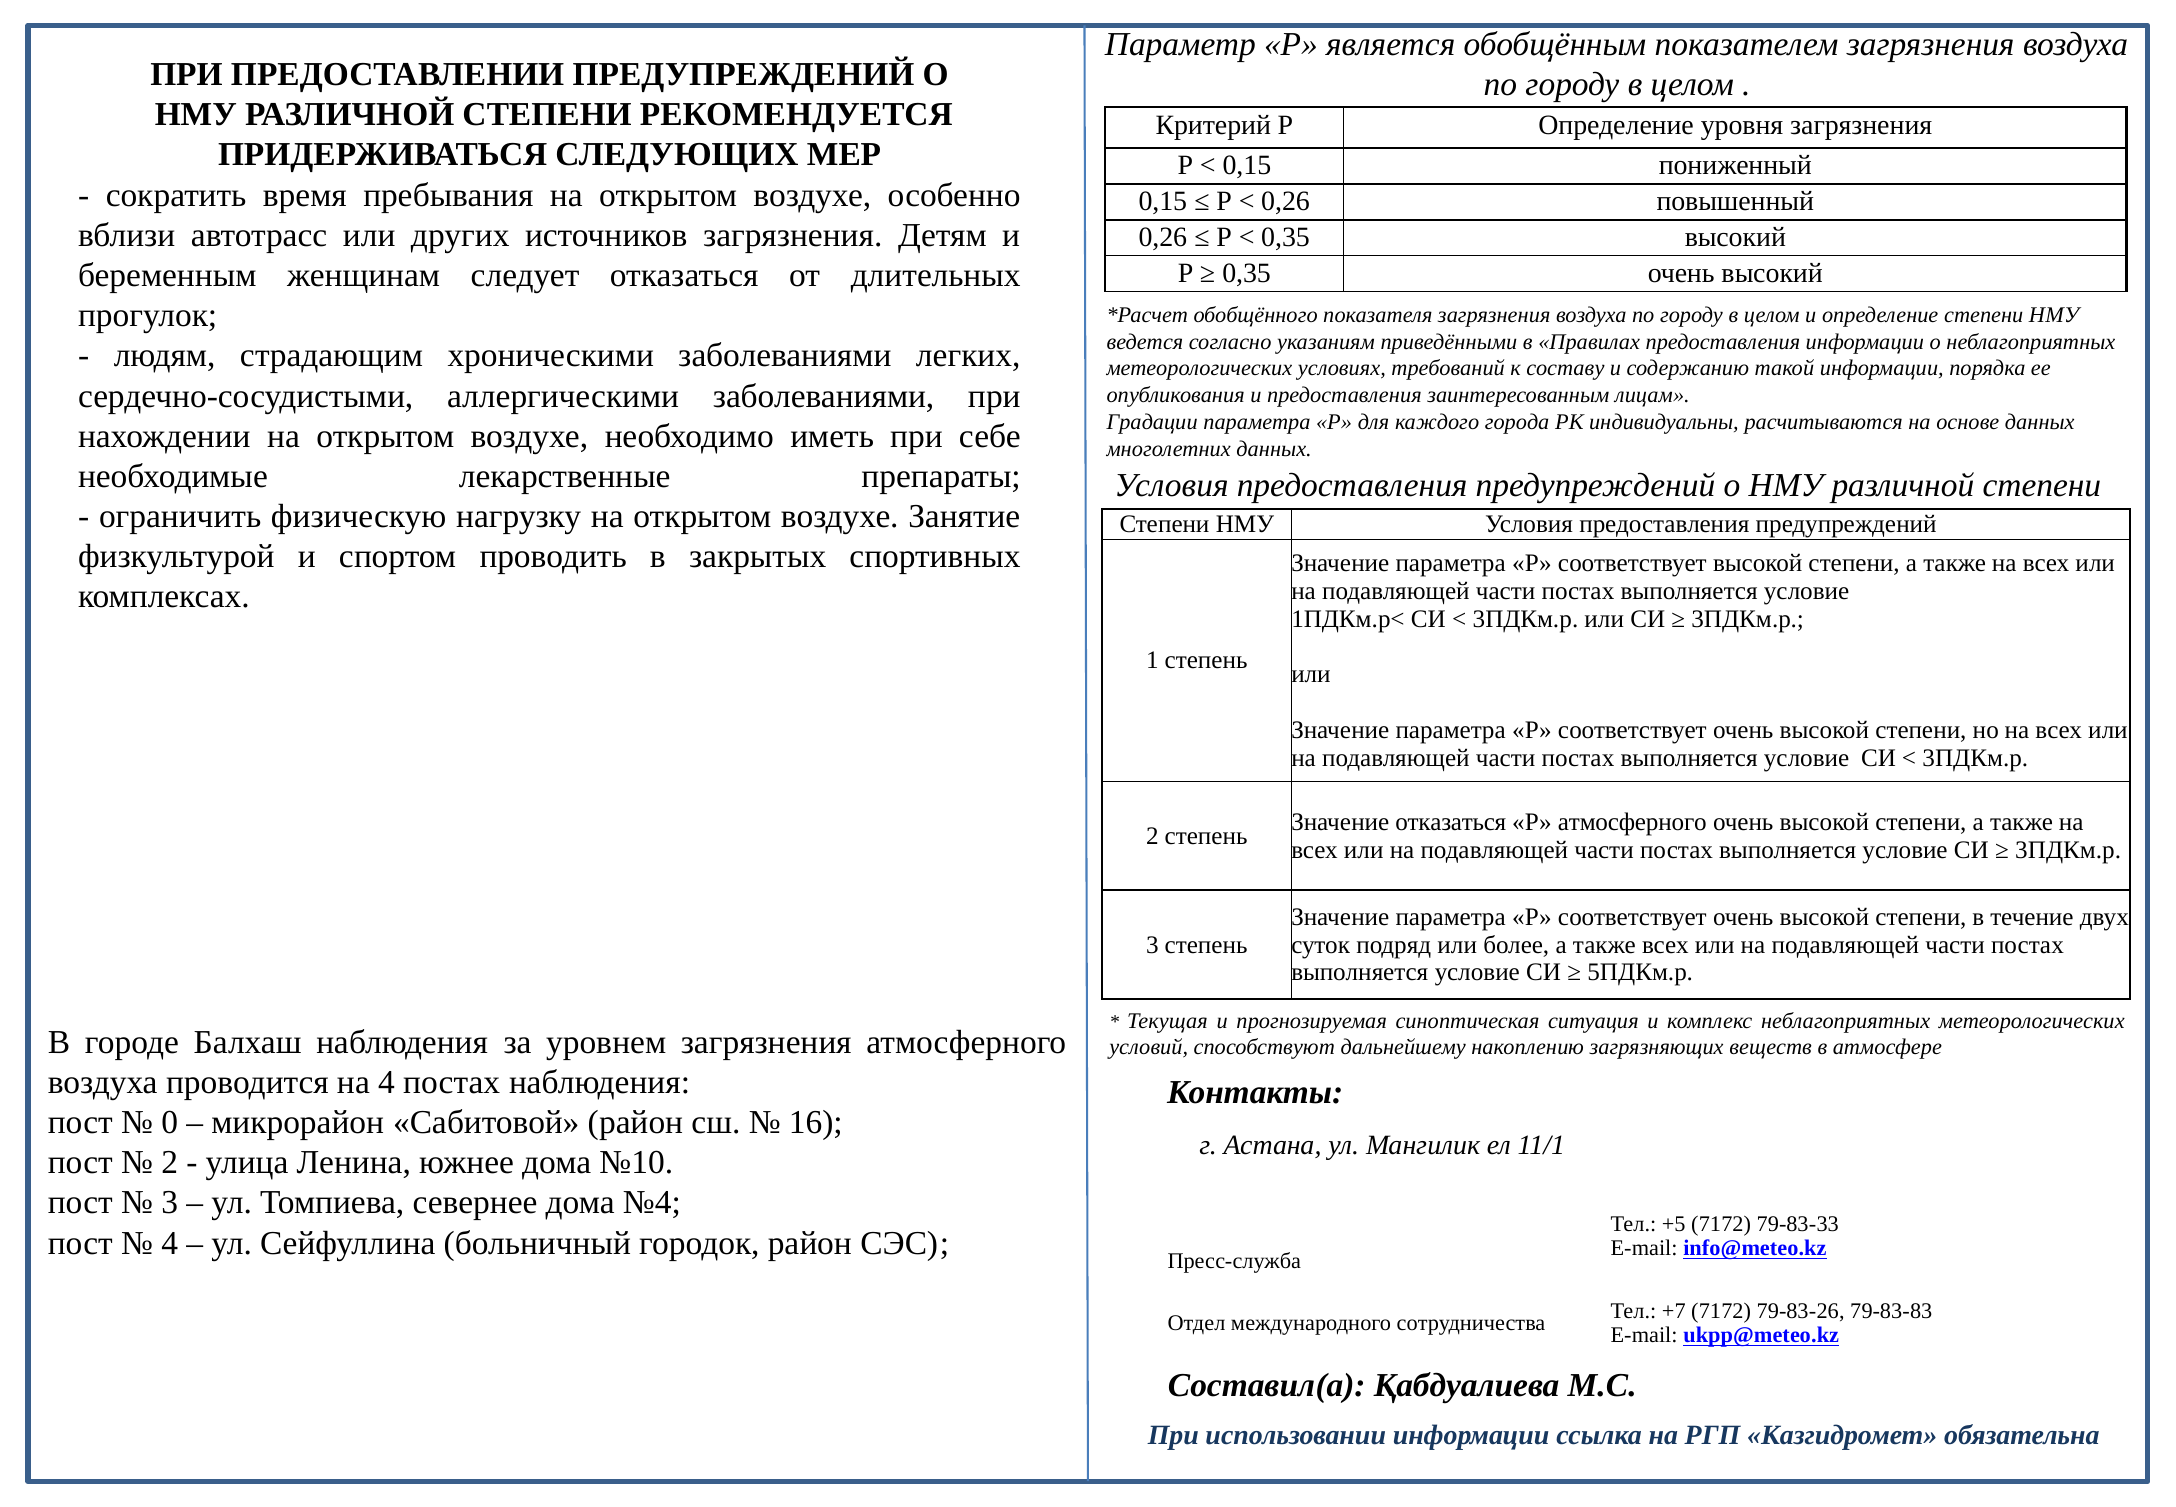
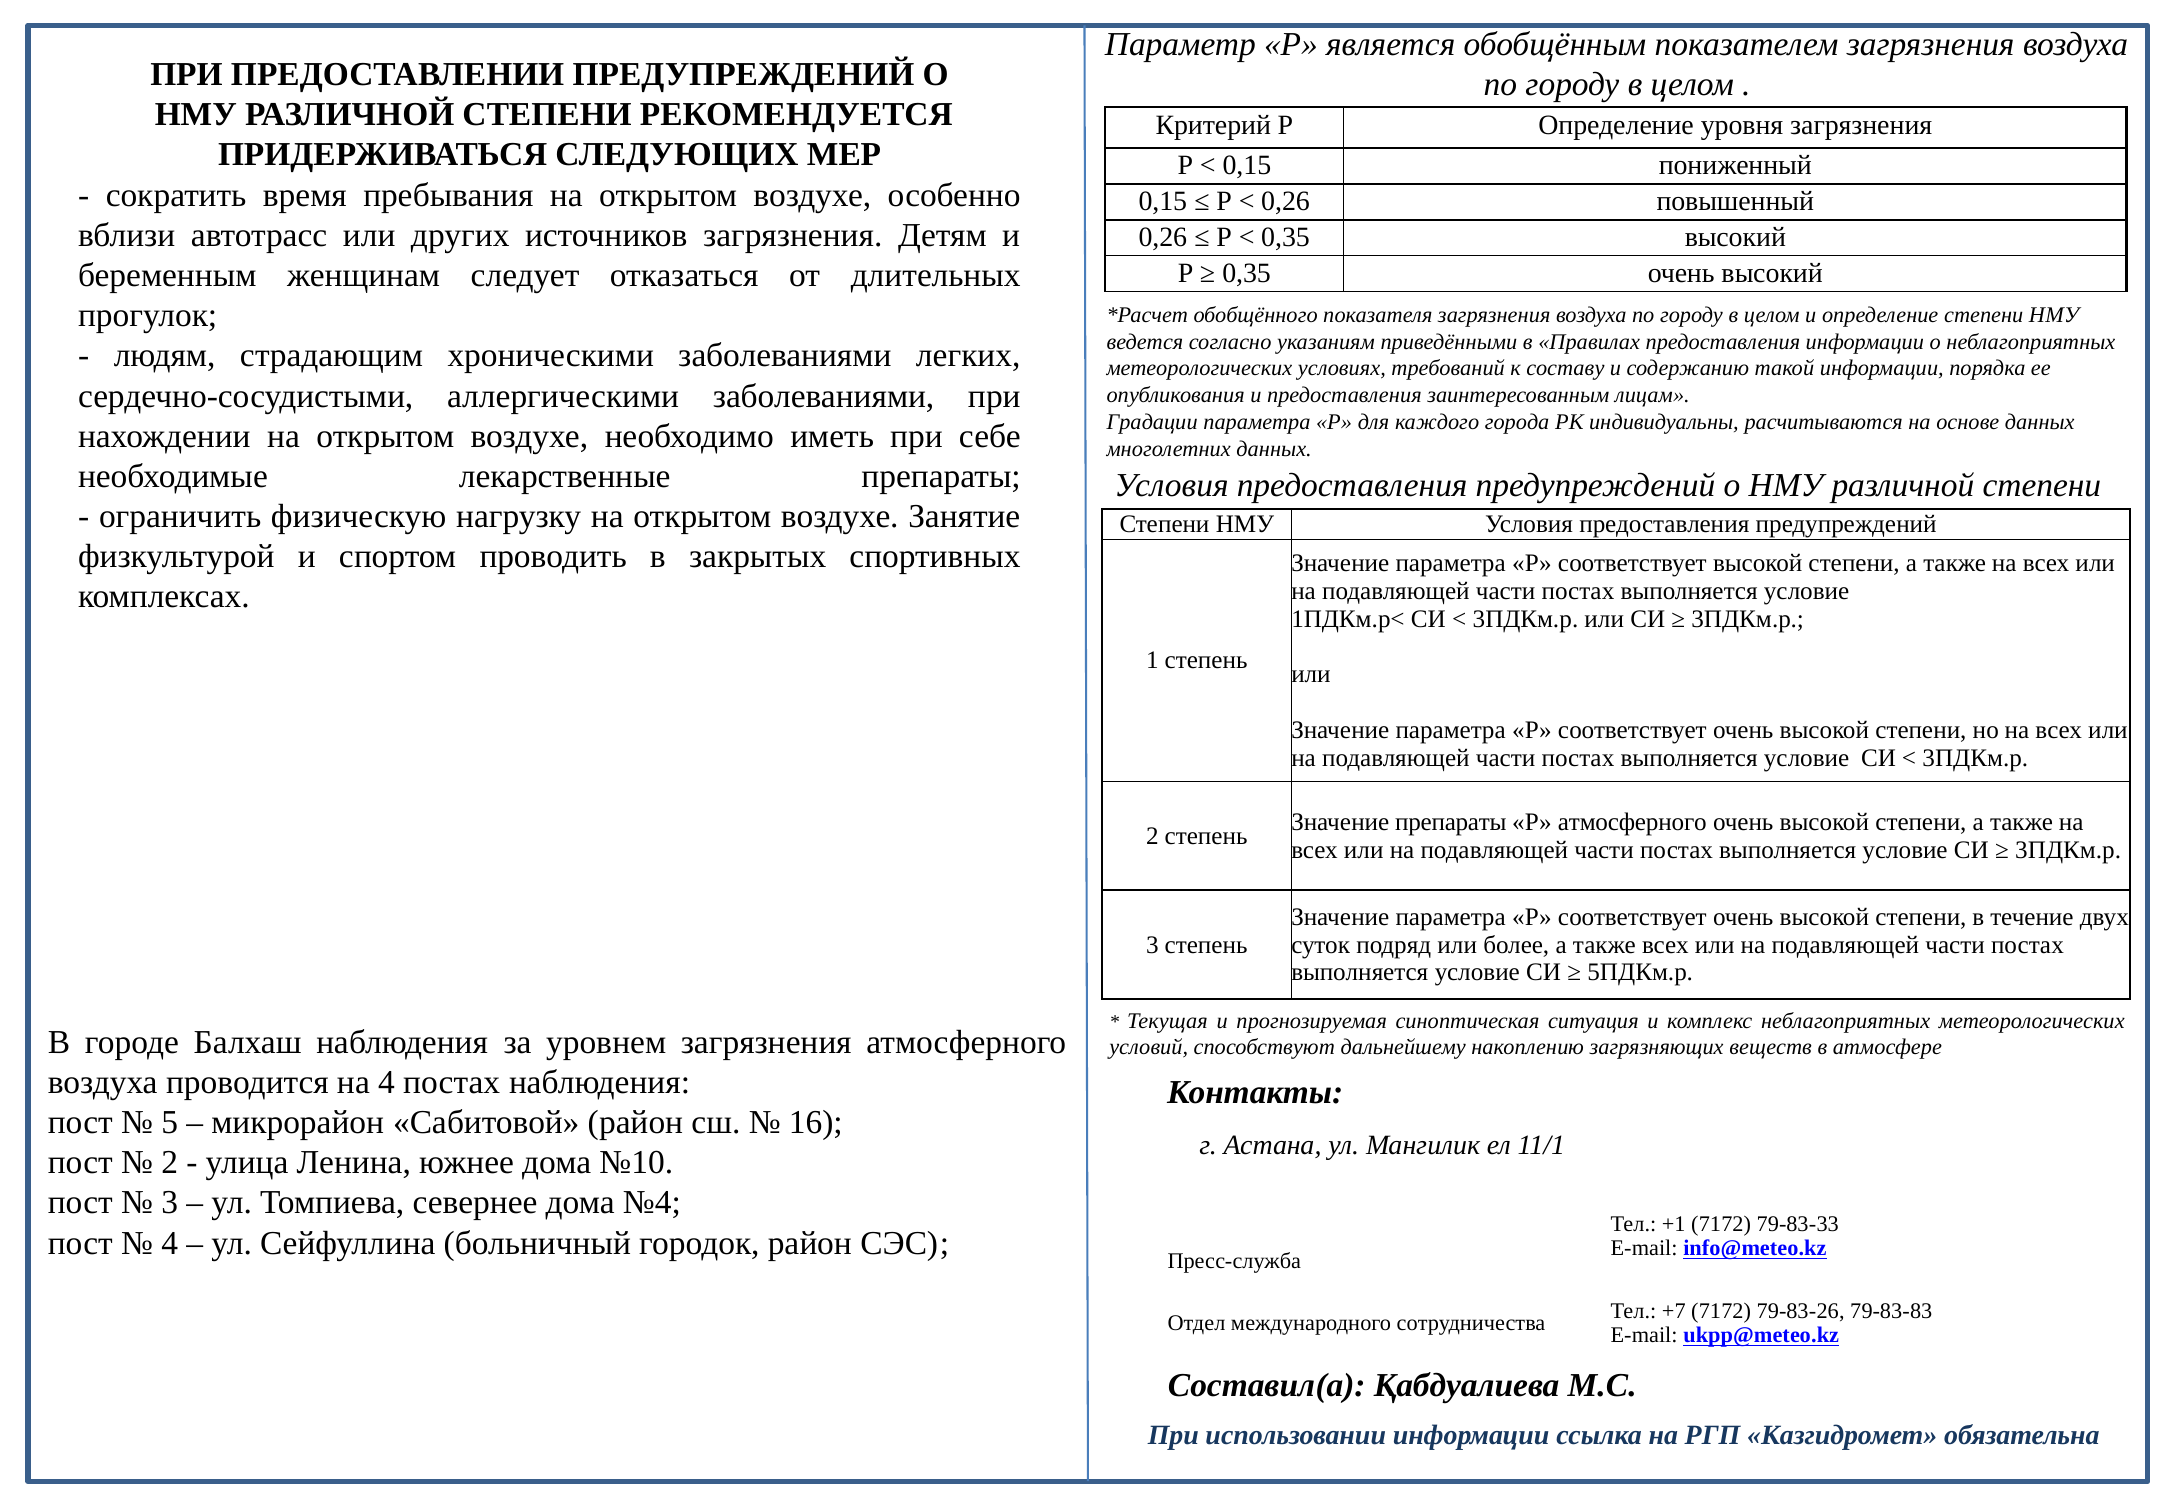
Значение отказаться: отказаться -> препараты (1451, 822)
0: 0 -> 5 (170, 1122)
+5: +5 -> +1 (1674, 1223)
